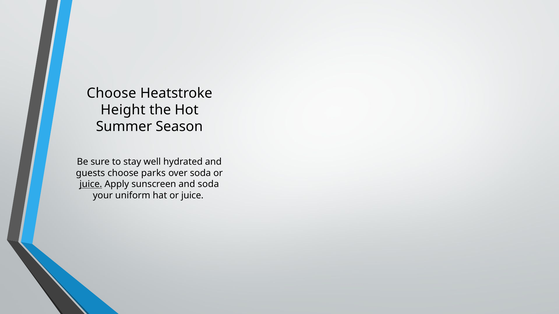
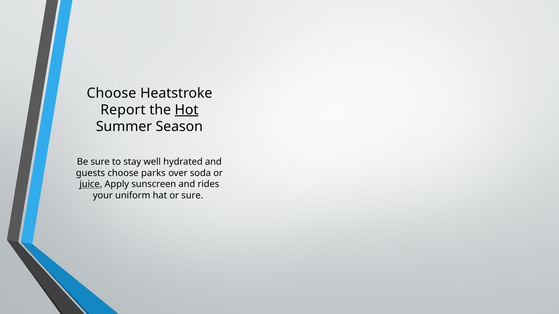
Height: Height -> Report (123, 110)
Hot underline: none -> present (187, 110)
and soda: soda -> rides (208, 184)
hat or juice: juice -> sure (192, 196)
